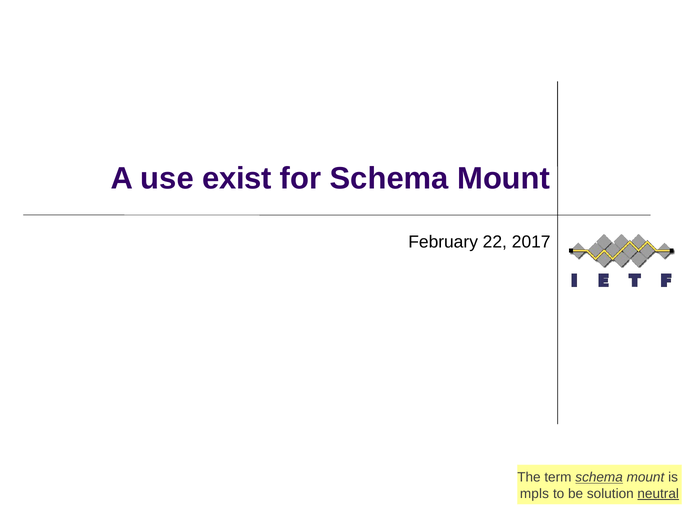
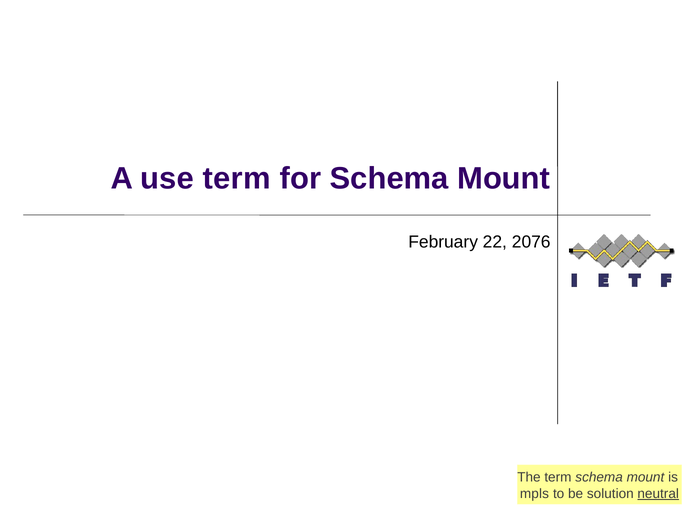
use exist: exist -> term (237, 178)
2017: 2017 -> 2076 (531, 242)
schema underline: present -> none (599, 477)
